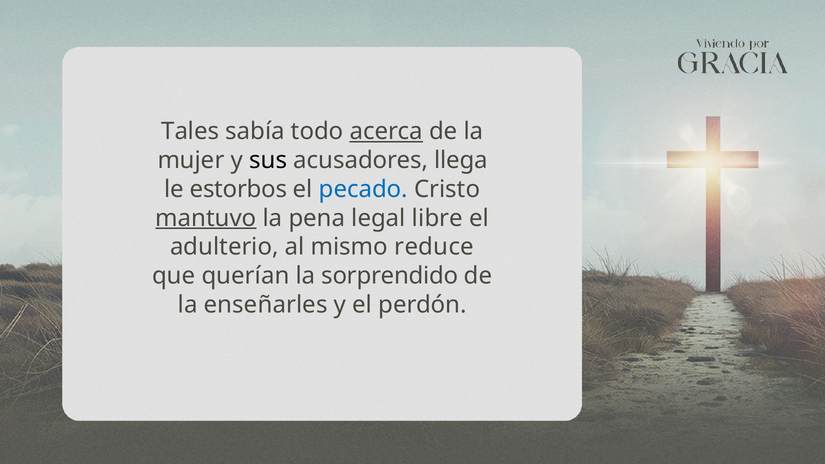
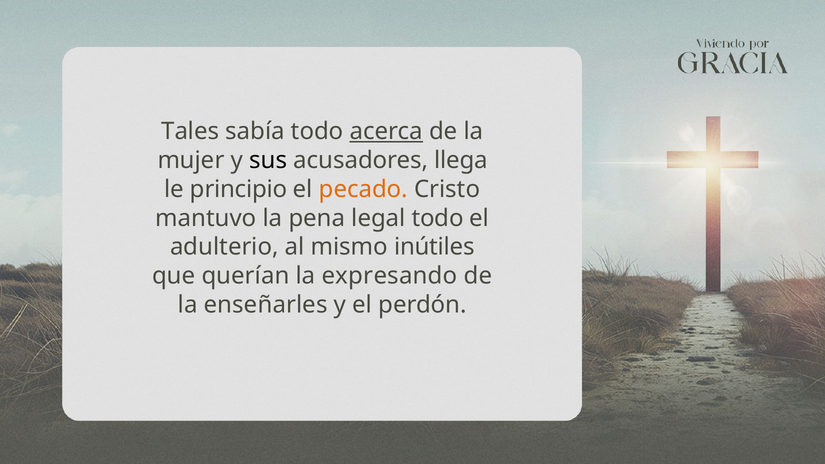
estorbos: estorbos -> principio (239, 189)
pecado colour: blue -> orange (363, 189)
mantuvo underline: present -> none (206, 218)
legal libre: libre -> todo (438, 218)
reduce: reduce -> inútiles (434, 247)
sorprendido: sorprendido -> expresando (390, 276)
